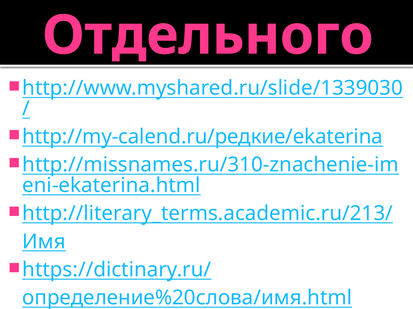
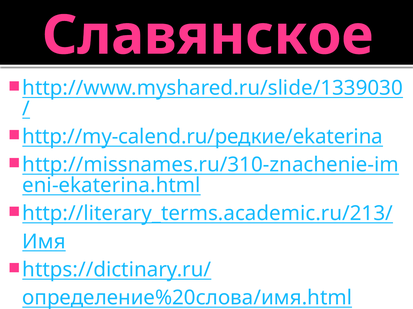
Отдельного: Отдельного -> Славянское (208, 36)
